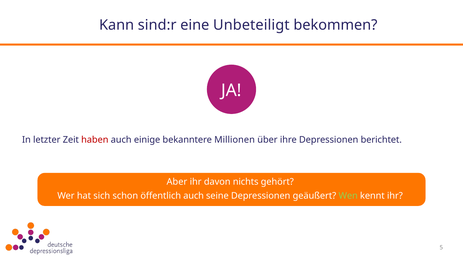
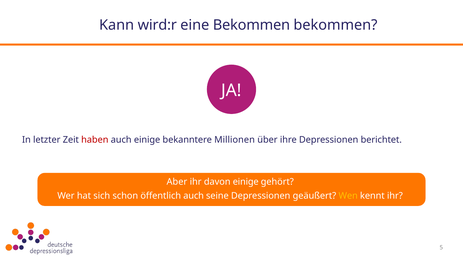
sind:r: sind:r -> wird:r (157, 25)
eine Unbeteiligt: Unbeteiligt -> Bekommen (251, 25)
davon nichts: nichts -> einige (246, 182)
Wen colour: light green -> yellow (348, 195)
